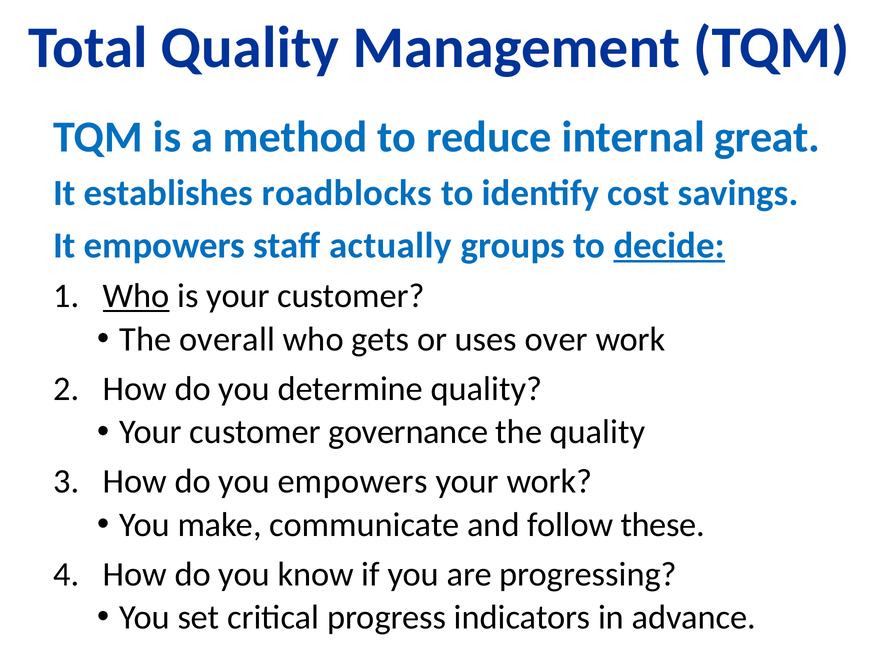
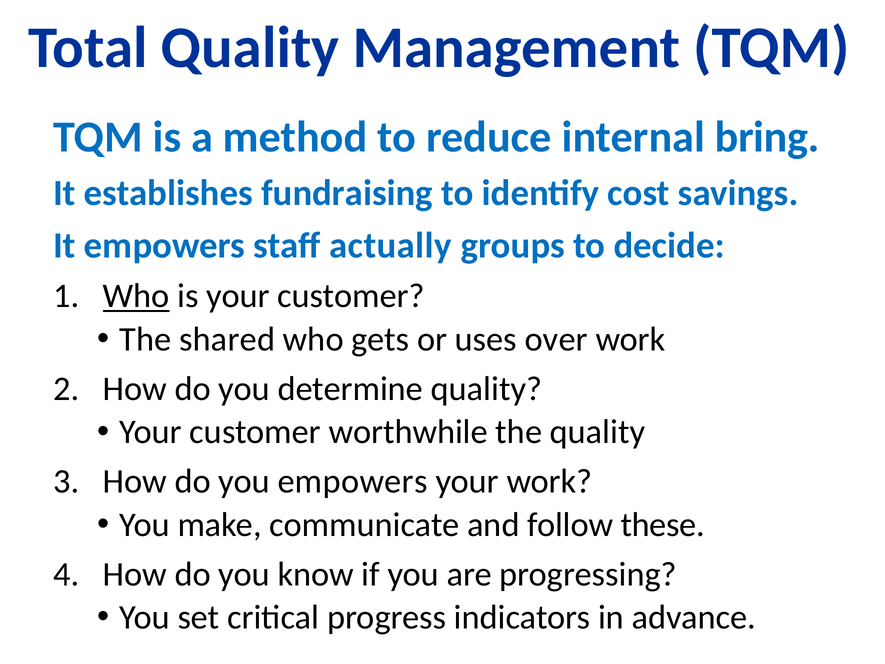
great: great -> bring (767, 137)
roadblocks: roadblocks -> fundraising (347, 193)
decide underline: present -> none (669, 245)
overall: overall -> shared (227, 339)
governance: governance -> worthwhile (408, 432)
